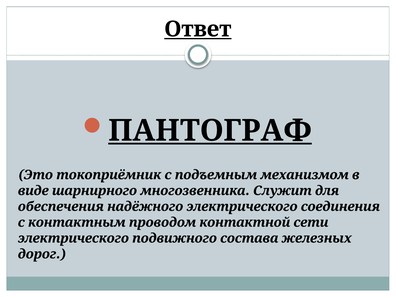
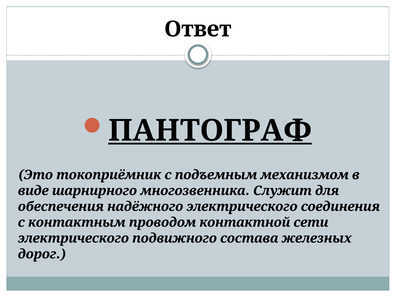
Ответ underline: present -> none (198, 29)
